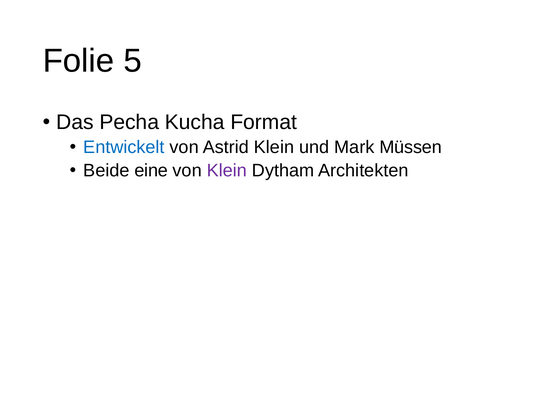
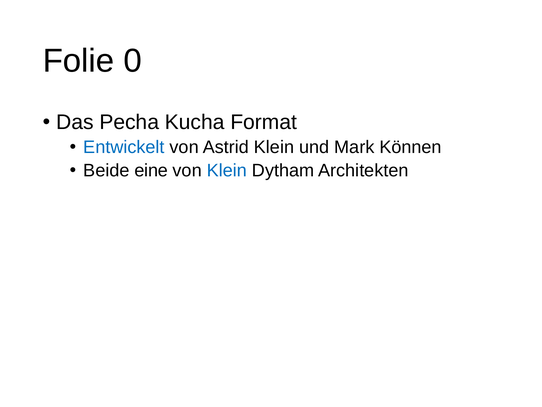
5: 5 -> 0 (133, 61)
Müssen: Müssen -> Können (411, 147)
Klein colour: purple -> blue (227, 170)
